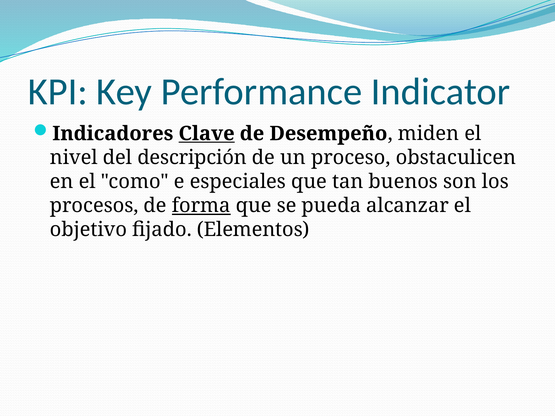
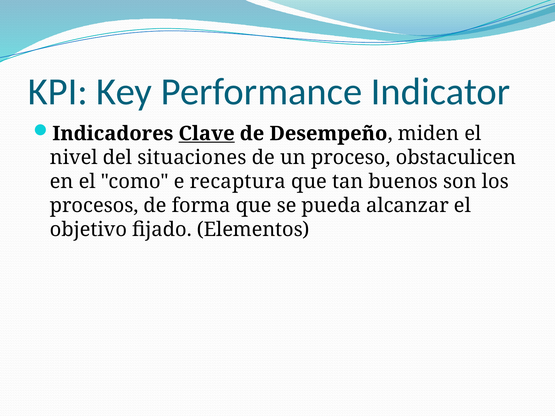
descripción: descripción -> situaciones (192, 158)
especiales: especiales -> recaptura (238, 182)
forma underline: present -> none (201, 206)
